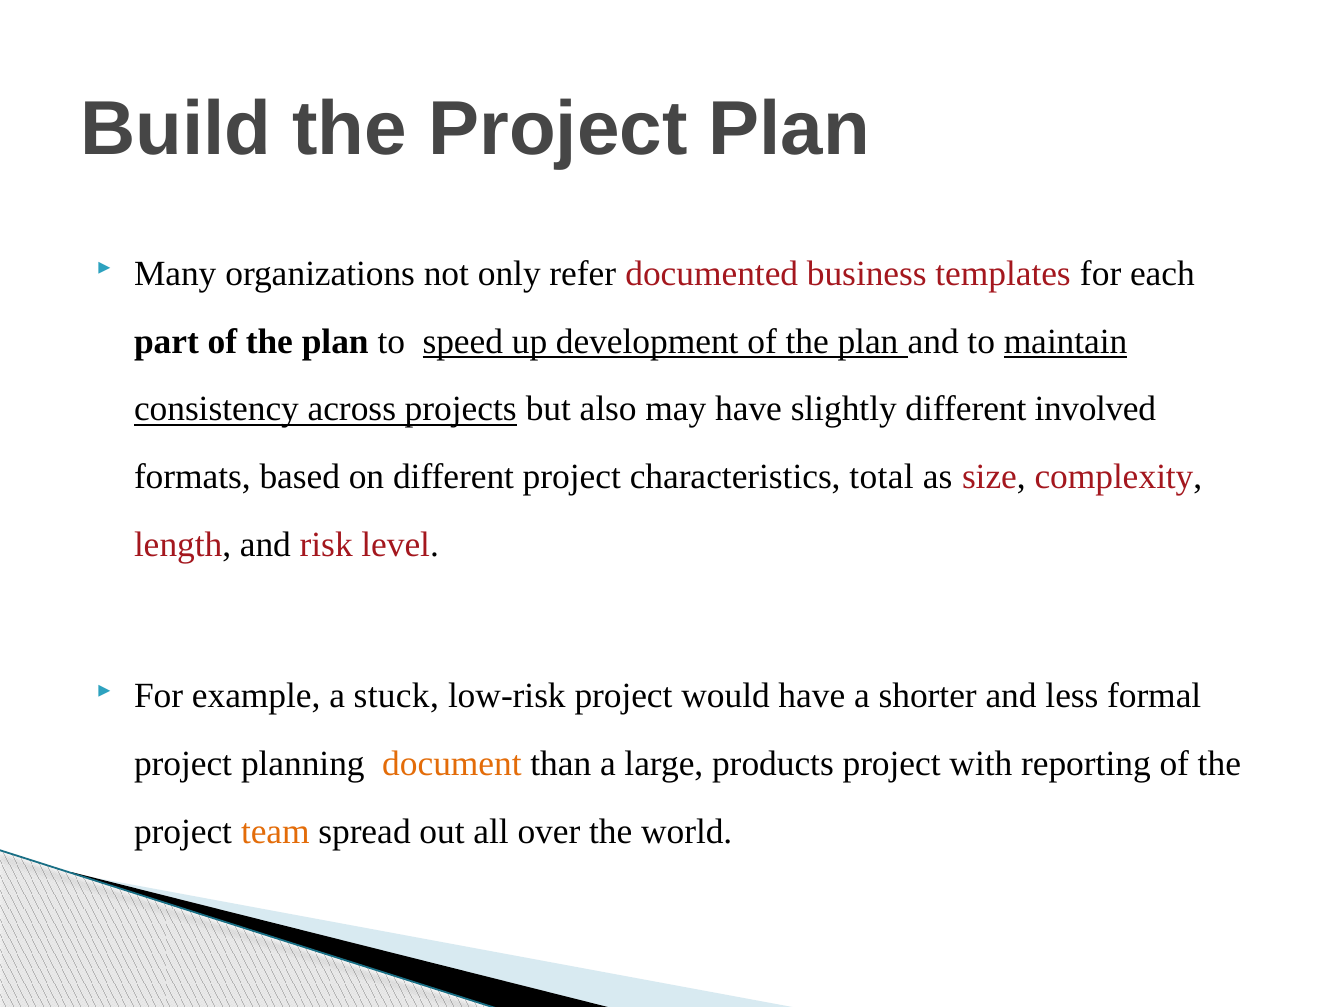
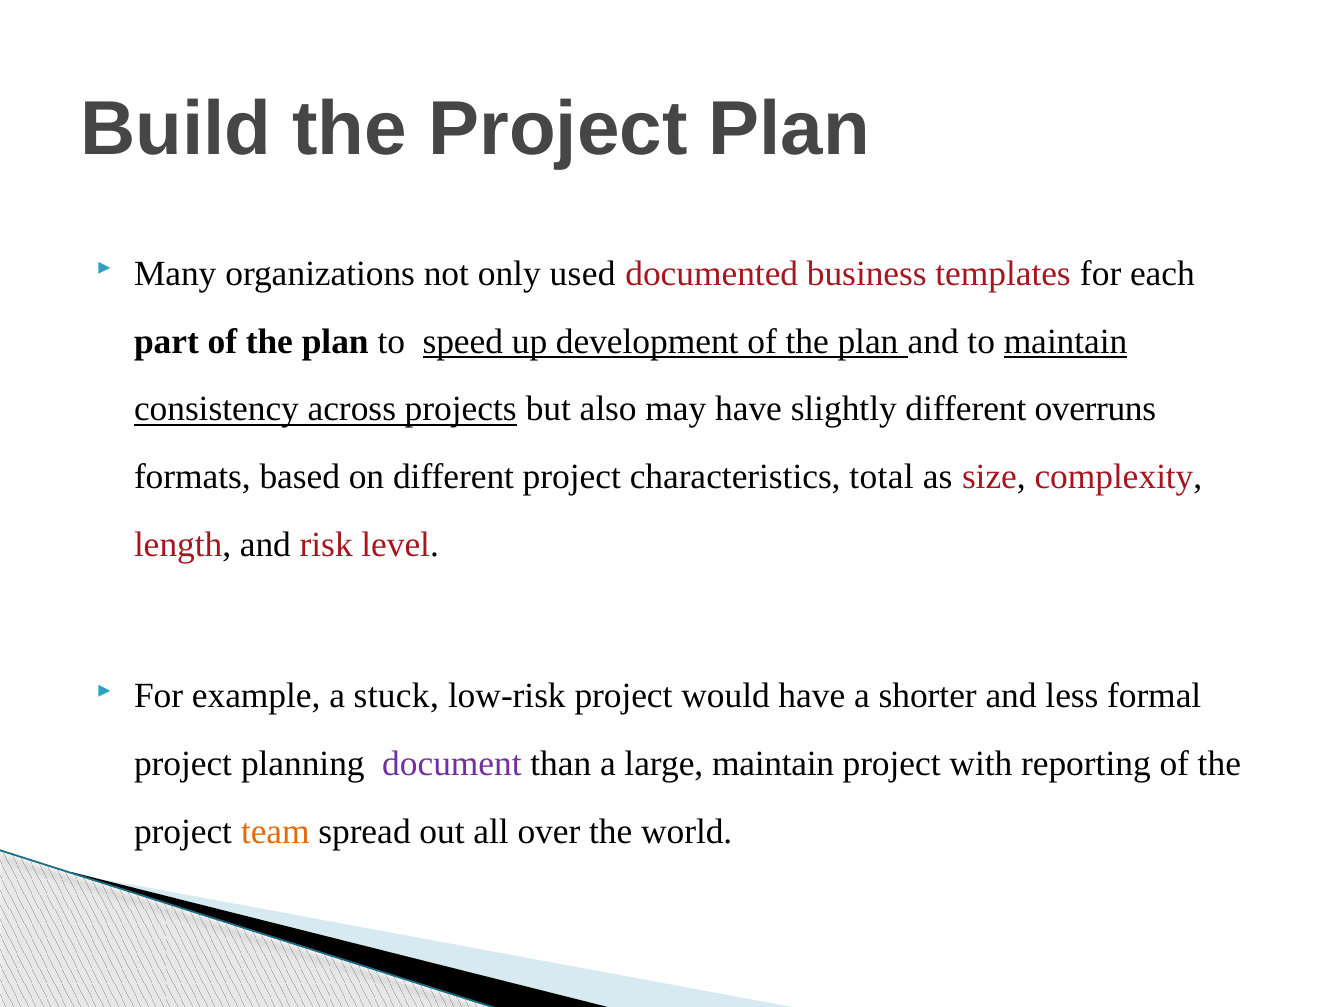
refer: refer -> used (583, 273)
involved: involved -> overruns (1095, 409)
document colour: orange -> purple (452, 764)
large products: products -> maintain (773, 764)
